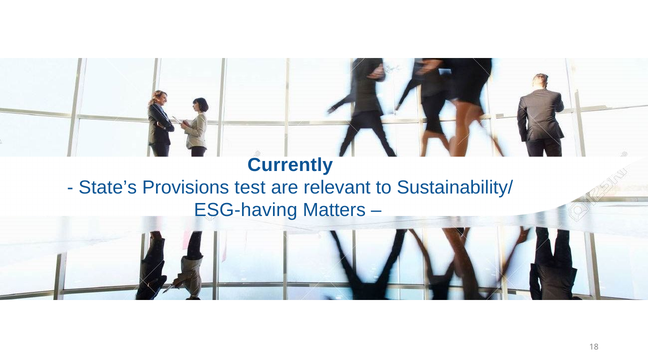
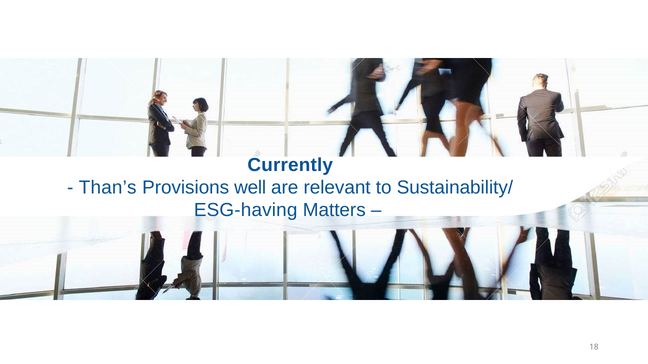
State’s: State’s -> Than’s (108, 188)
test: test -> well (250, 188)
